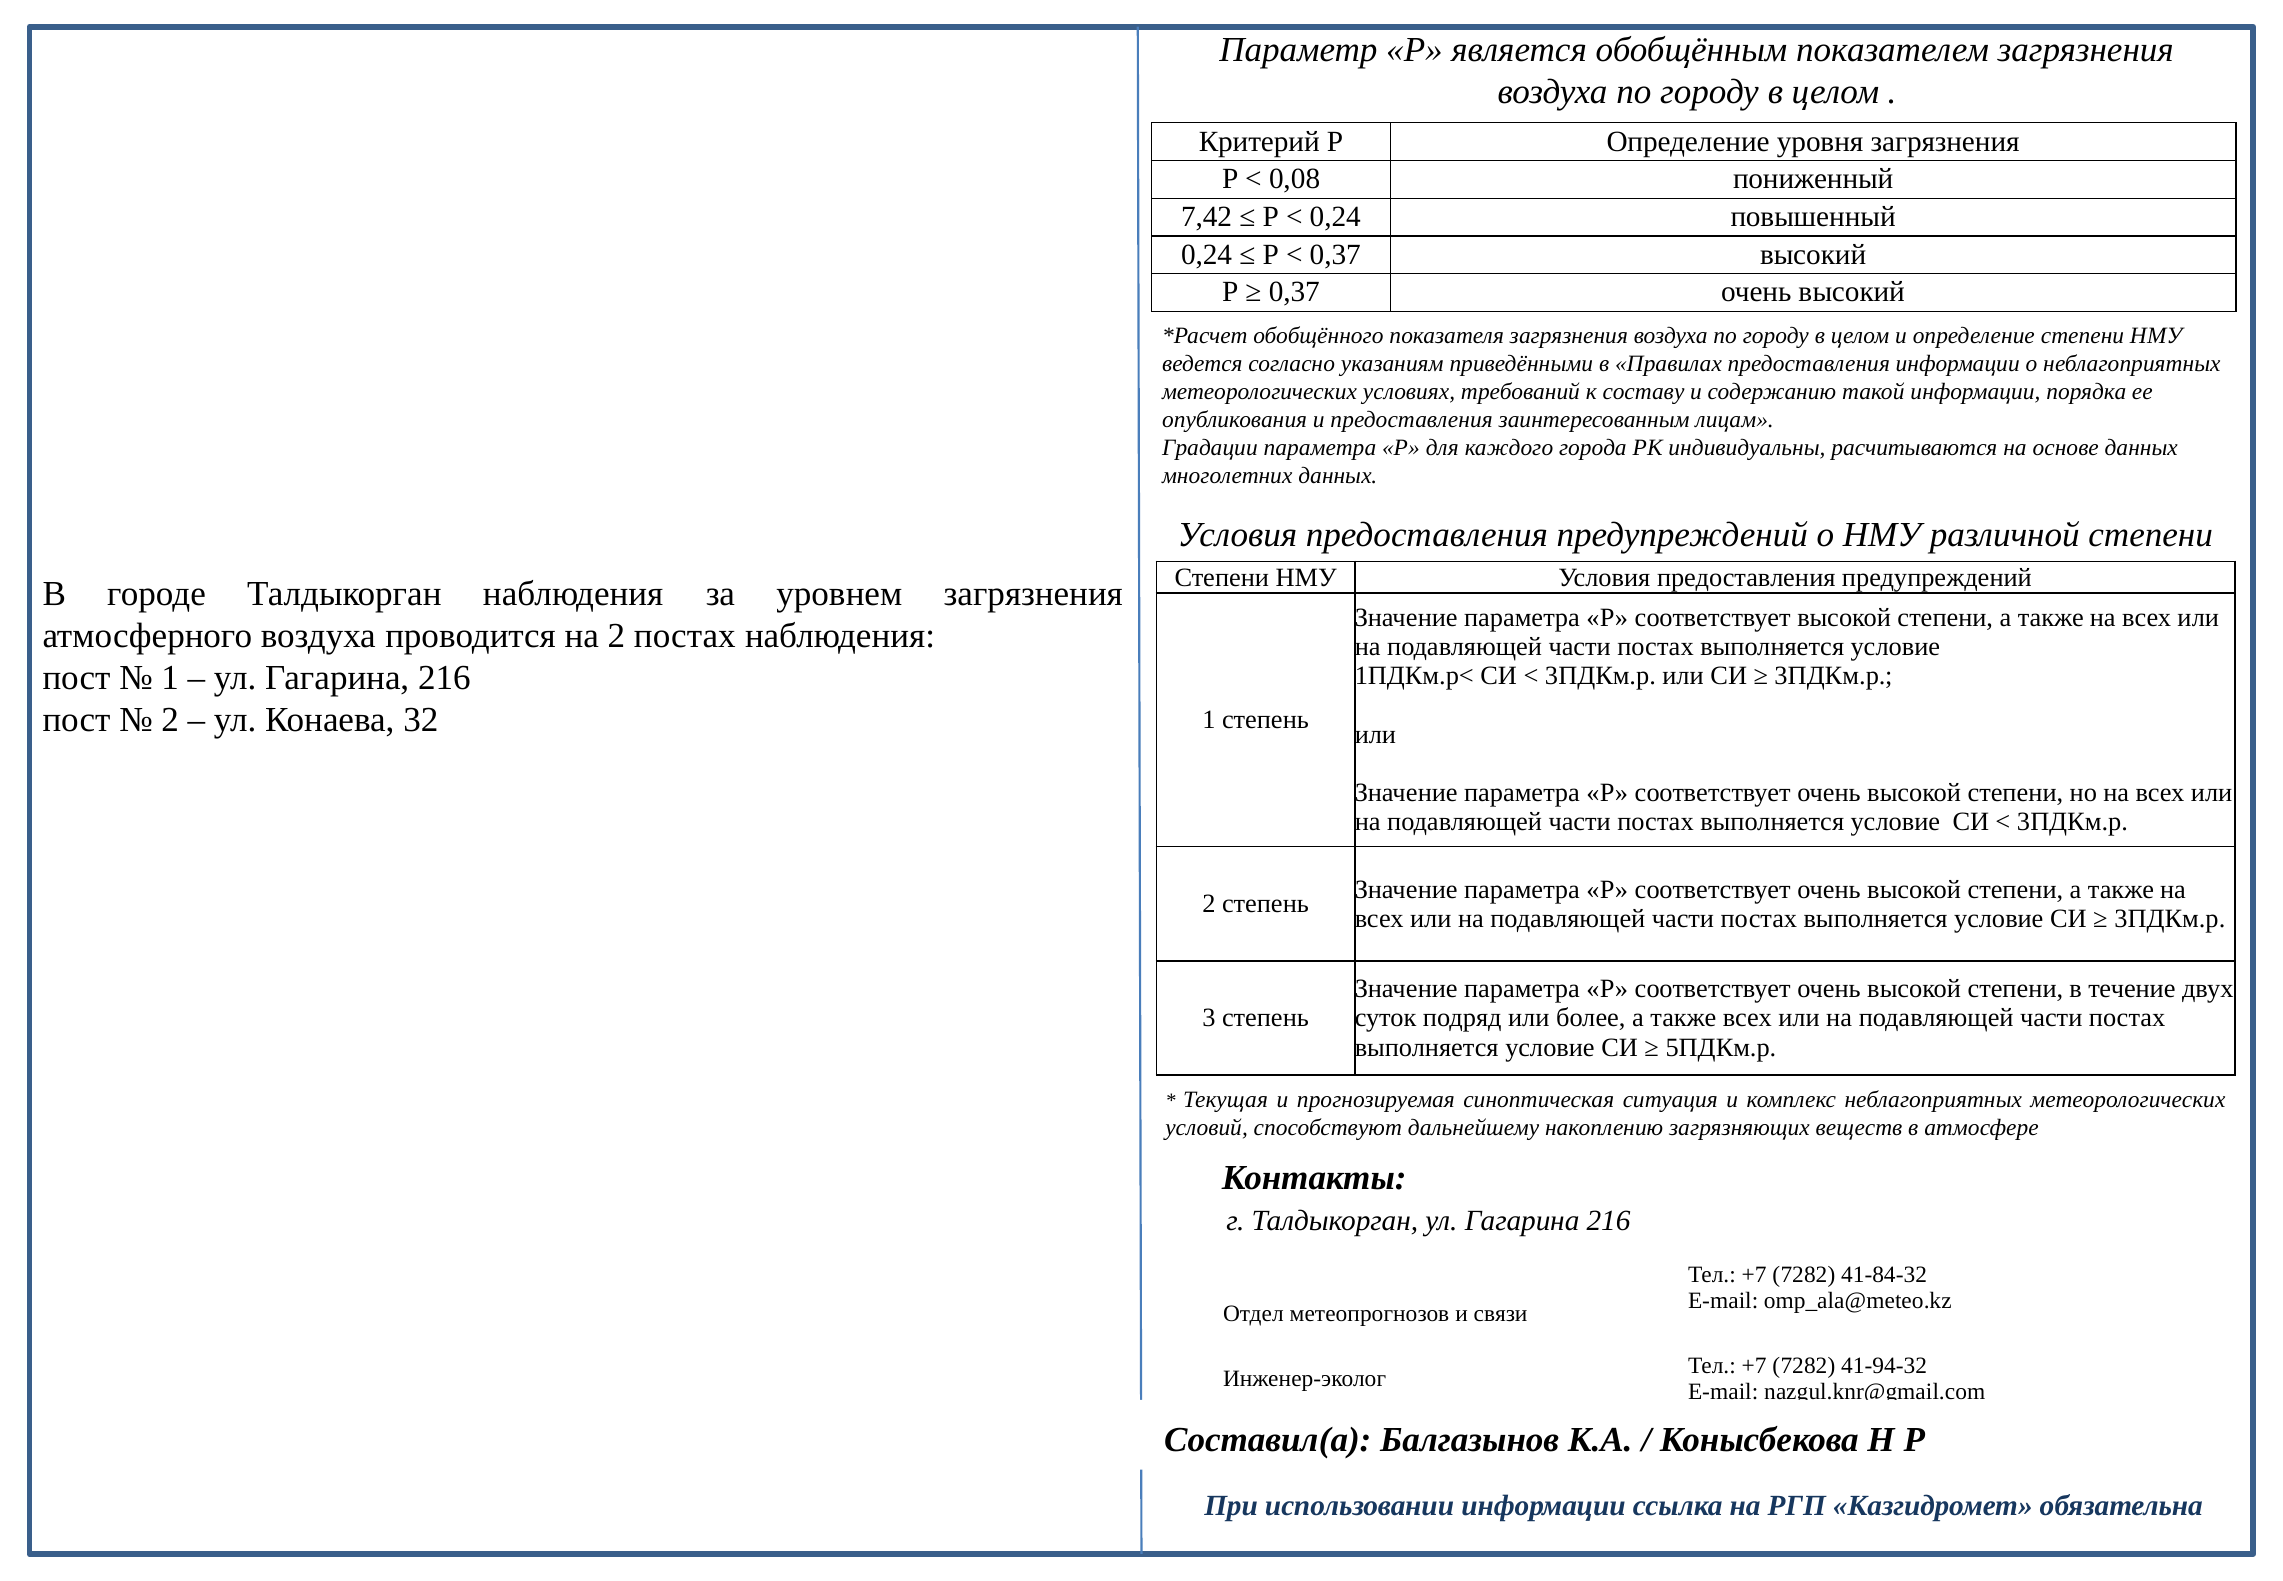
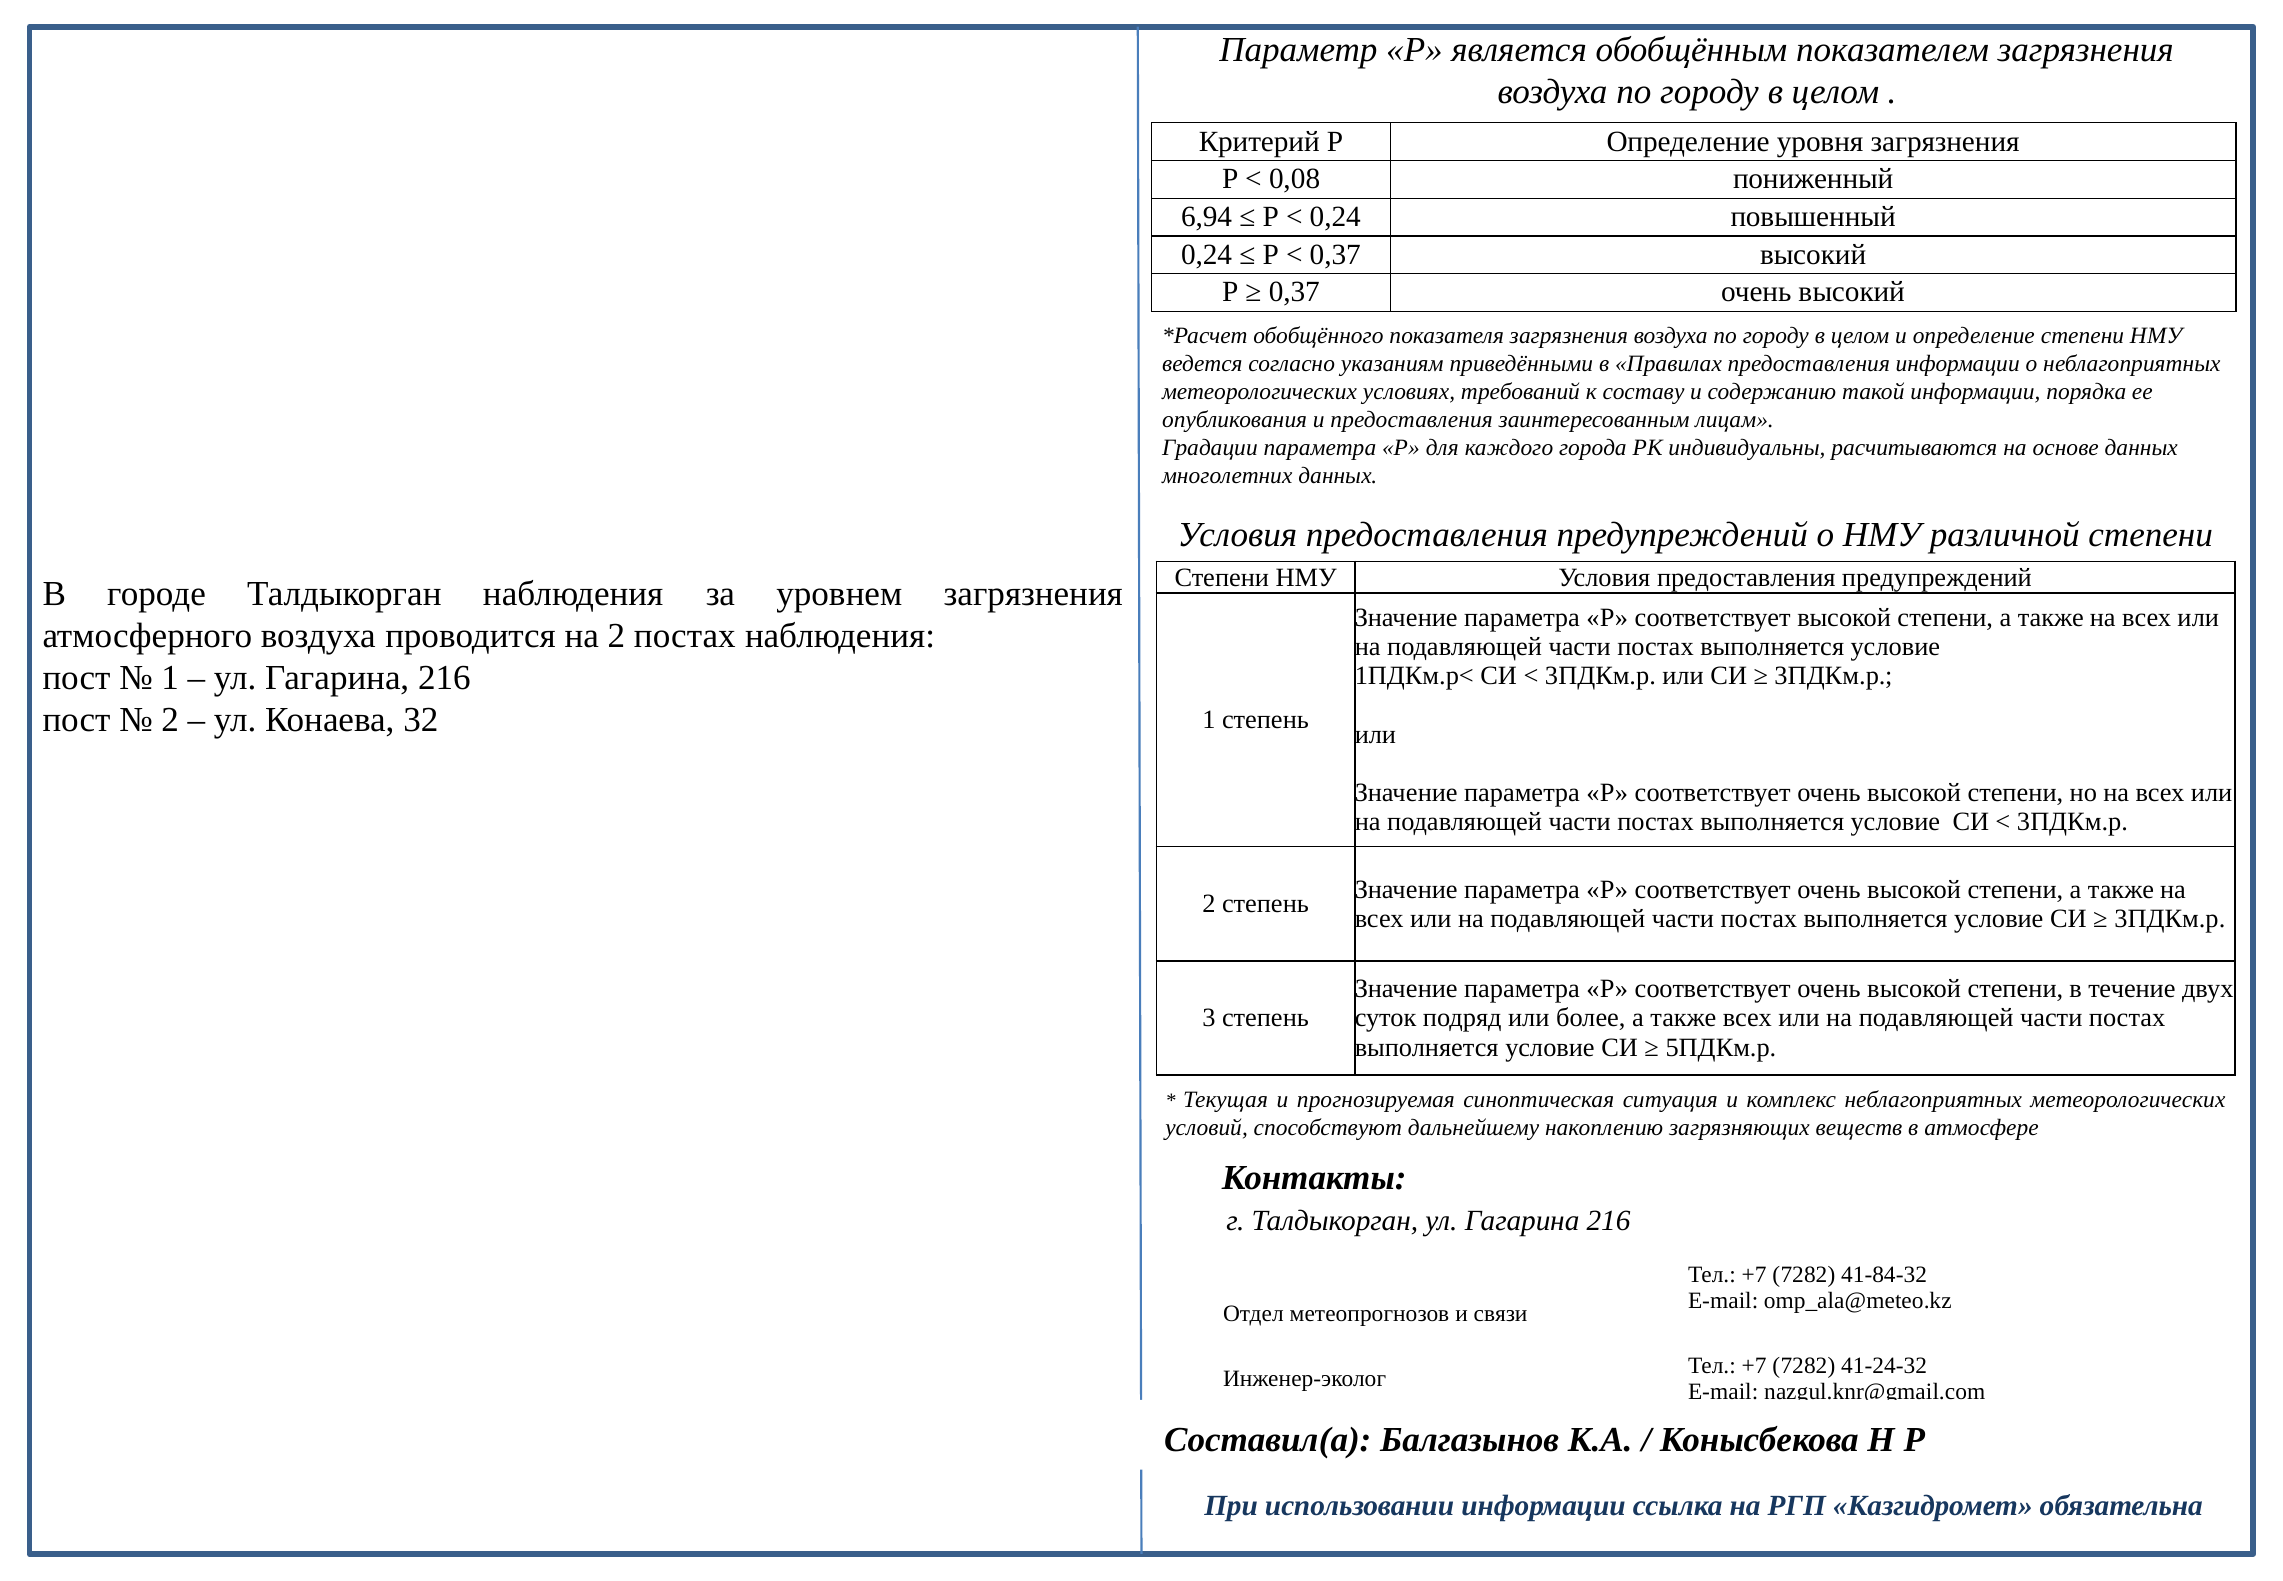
7,42: 7,42 -> 6,94 (1207, 217)
41-94-32: 41-94-32 -> 41-24-32 (1884, 1365)
